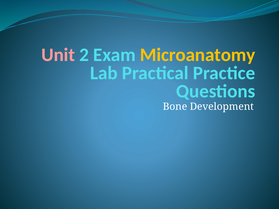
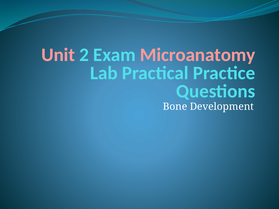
Microanatomy colour: yellow -> pink (198, 55)
